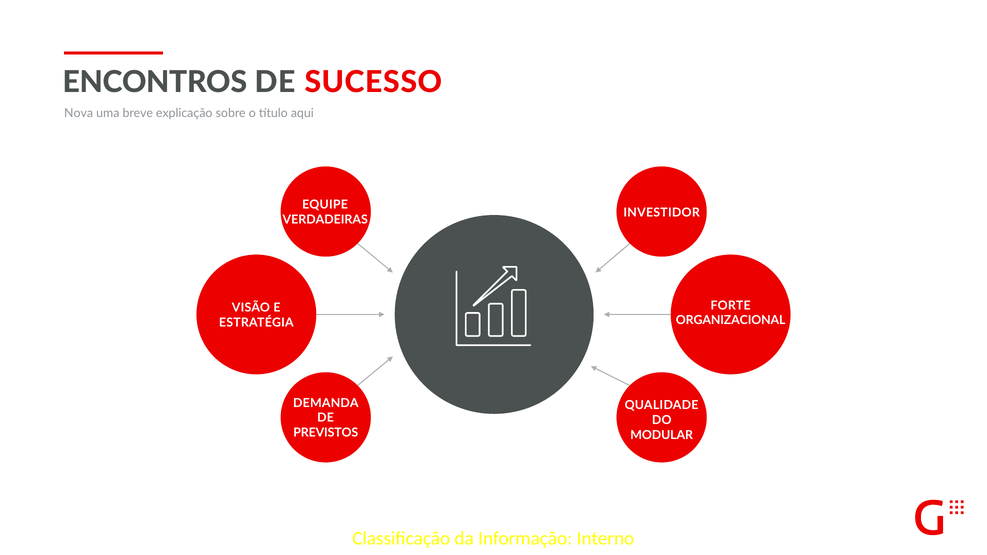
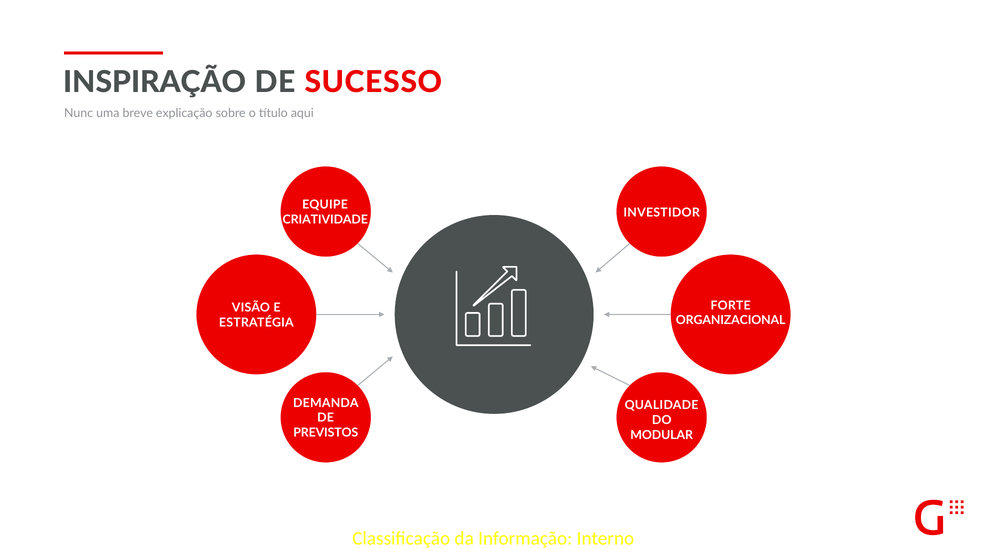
ENCONTROS: ENCONTROS -> INSPIRAÇÃO (155, 82)
Nova: Nova -> Nunc (79, 113)
VERDADEIRAS: VERDADEIRAS -> CRIATIVIDADE (325, 220)
